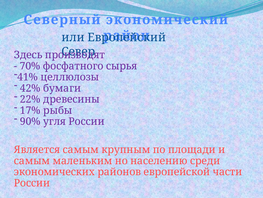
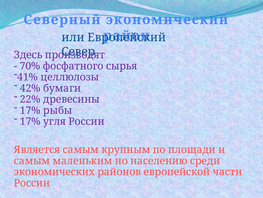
90%: 90% -> 17% (30, 121)
